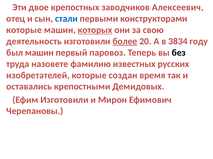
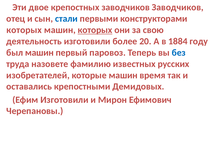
заводчиков Алексеевич: Алексеевич -> Заводчиков (178, 7)
которые: которые -> которых (24, 30)
более underline: present -> none (125, 41)
3834: 3834 -> 1884 (178, 41)
без colour: black -> blue (179, 53)
которые создан: создан -> машин (123, 76)
